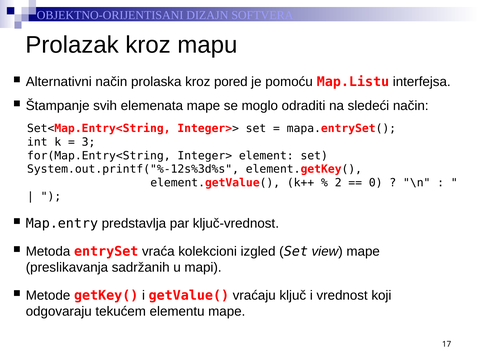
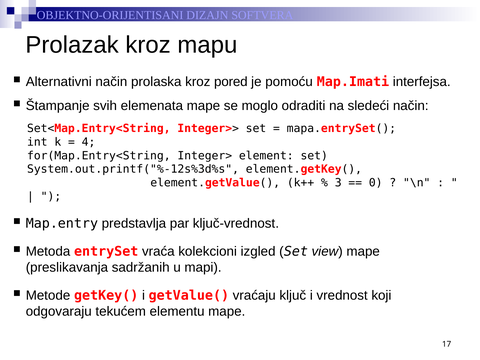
Map.Listu: Map.Listu -> Map.Imati (353, 82)
3: 3 -> 4 (89, 142)
2: 2 -> 3 (338, 183)
